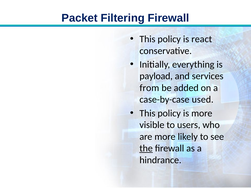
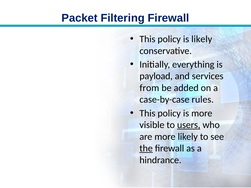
is react: react -> likely (202, 39)
used: used -> rules (203, 100)
users underline: none -> present (189, 125)
